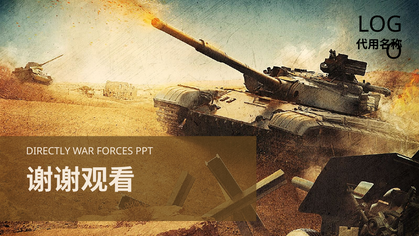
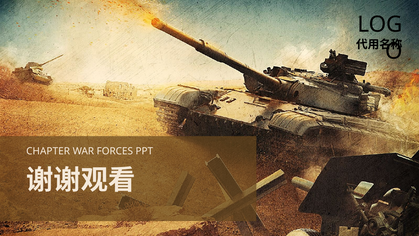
DIRECTLY: DIRECTLY -> CHAPTER (48, 151)
